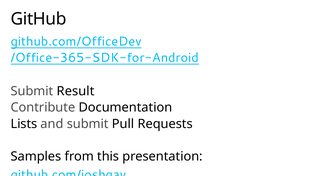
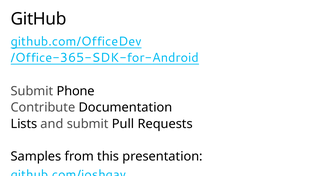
Result: Result -> Phone (76, 91)
